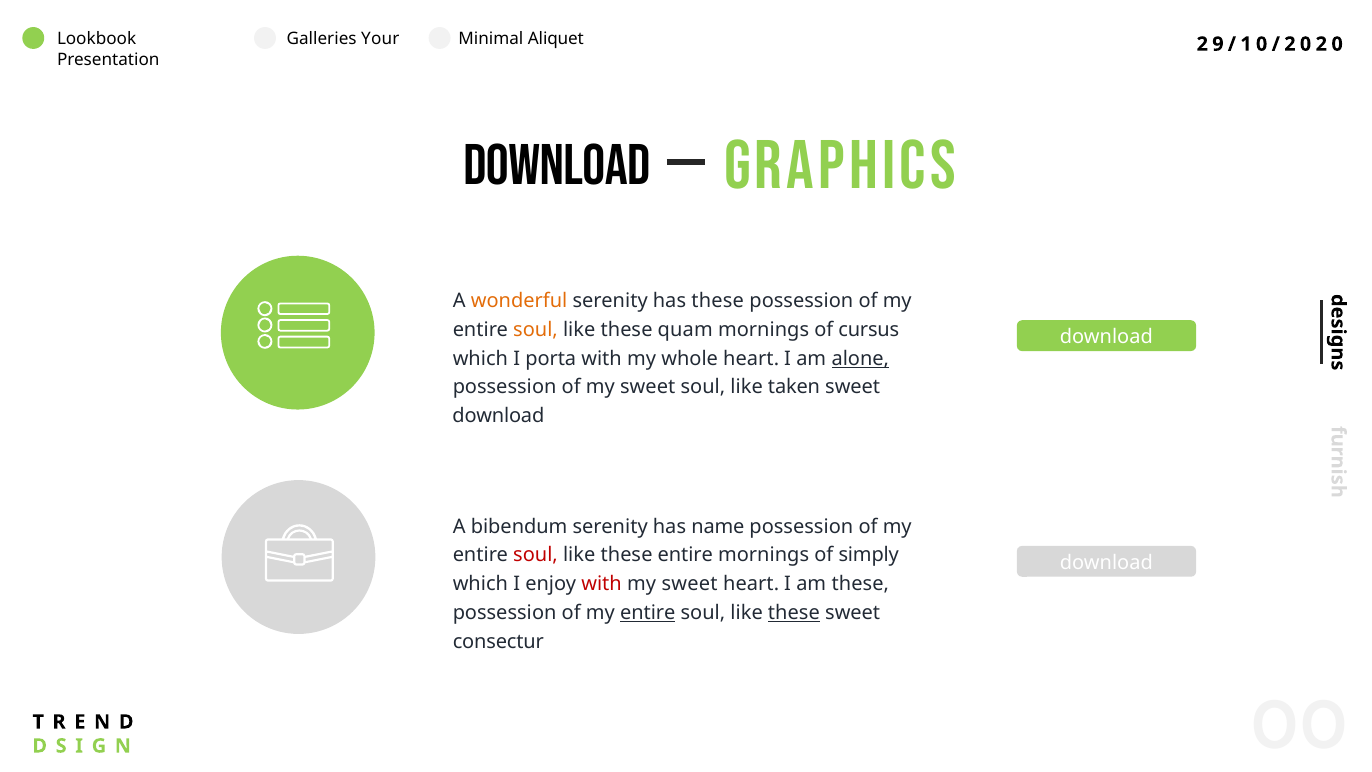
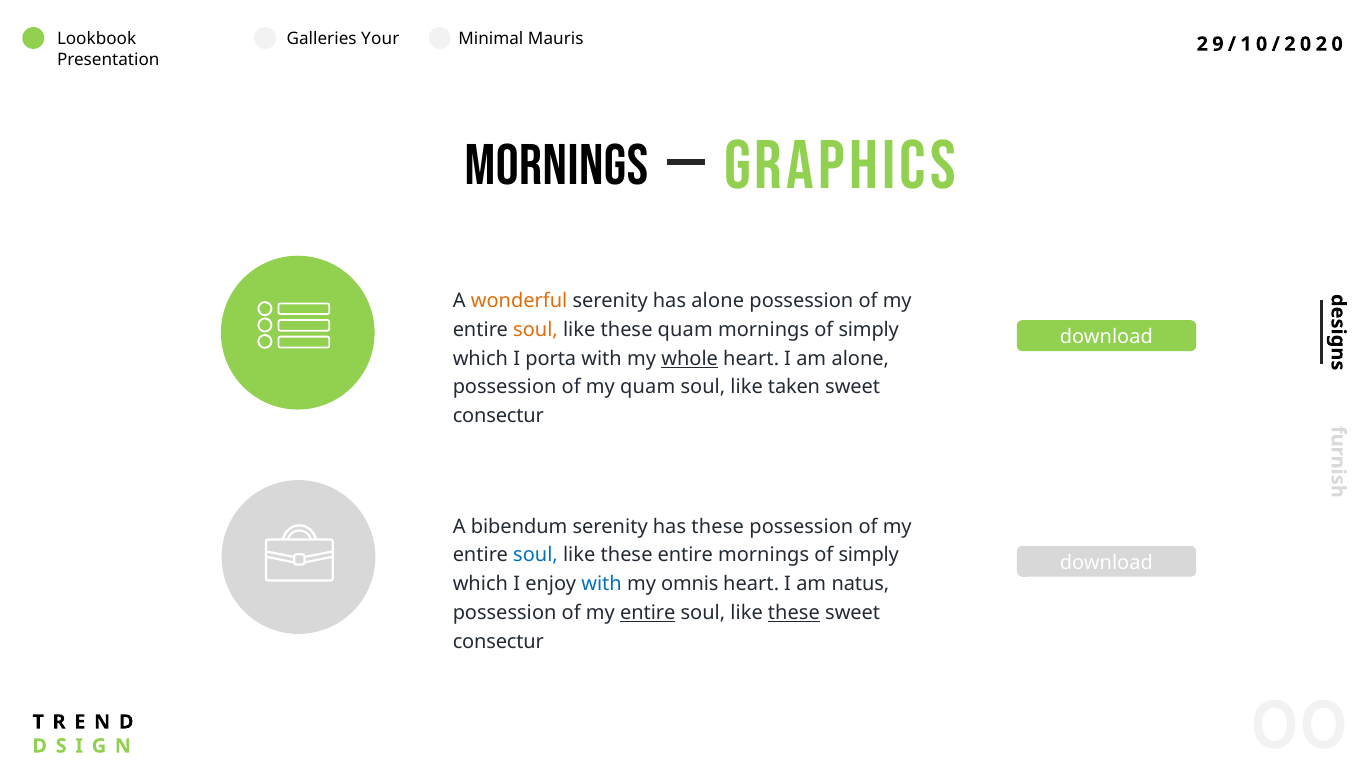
Aliquet: Aliquet -> Mauris (556, 39)
DOWNLOAD: DOWNLOAD -> MORNINGS (556, 166)
has these: these -> alone (718, 301)
cursus: cursus -> simply (869, 330)
whole underline: none -> present (690, 358)
alone underline: present -> none (860, 358)
of my sweet: sweet -> quam (648, 387)
download: download -> consectur (498, 416)
has name: name -> these (718, 526)
soul colour: red -> blue (536, 555)
with colour: red -> blue (602, 584)
sweet: sweet -> omnis (690, 584)
am these: these -> natus (860, 584)
